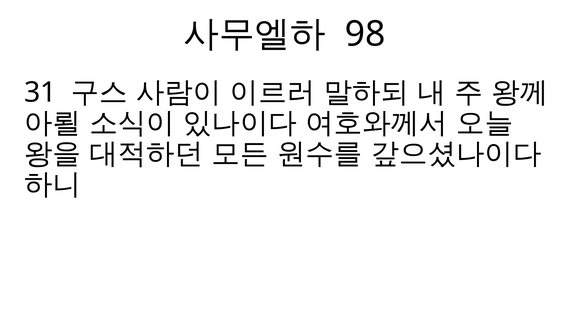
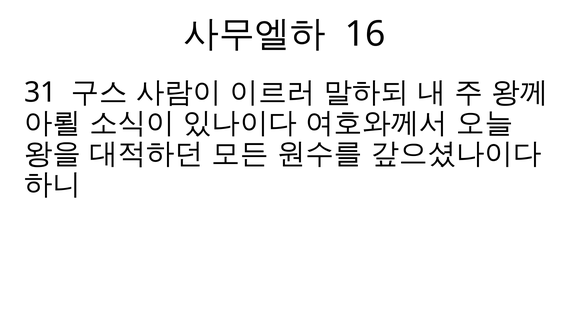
98: 98 -> 16 (365, 34)
